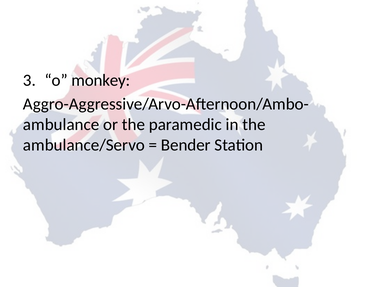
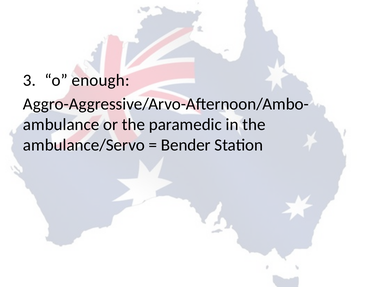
monkey: monkey -> enough (101, 80)
